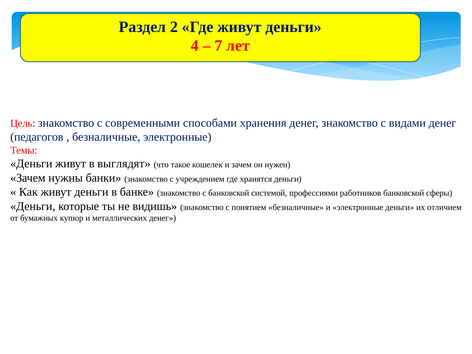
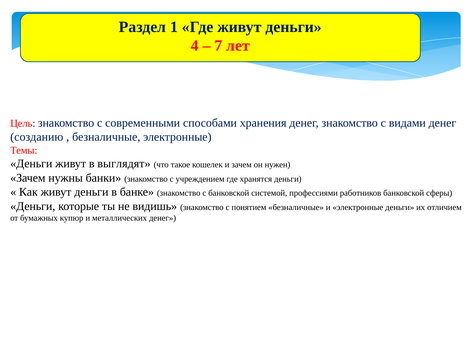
2: 2 -> 1 (174, 27)
педагогов: педагогов -> созданию (37, 137)
